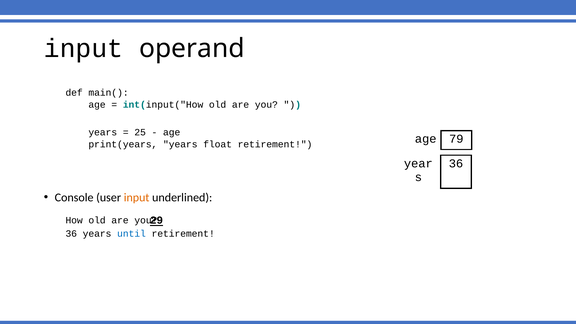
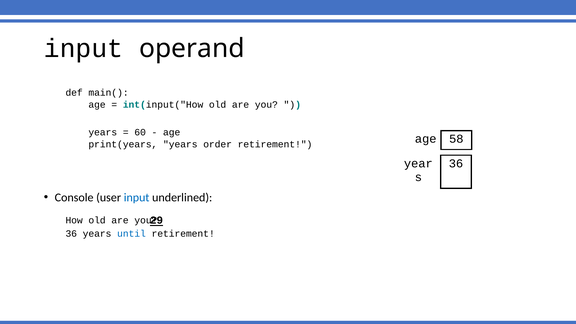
25: 25 -> 60 (140, 132)
79: 79 -> 58 (456, 139)
float: float -> order (218, 144)
input colour: orange -> blue (137, 197)
